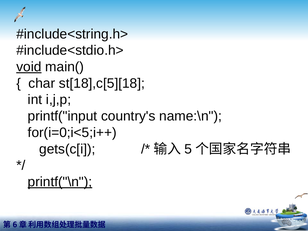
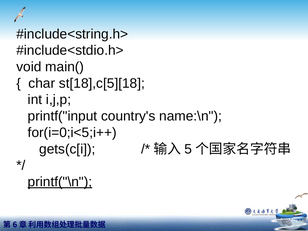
void underline: present -> none (29, 67)
